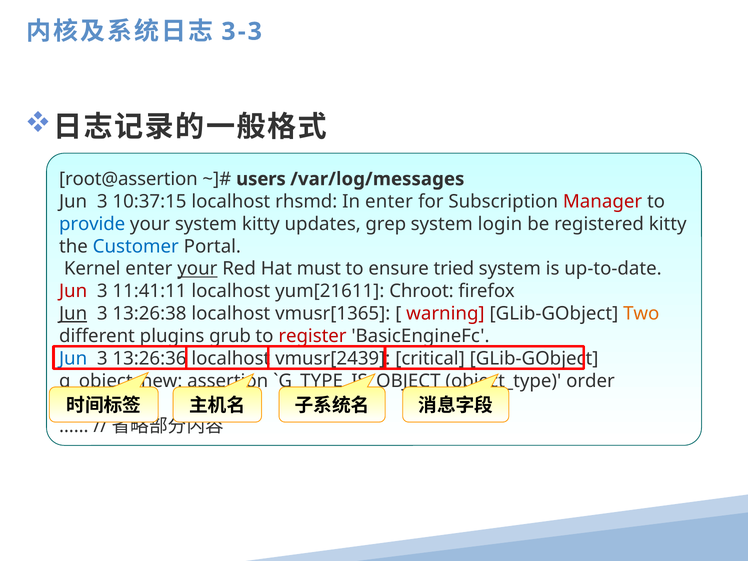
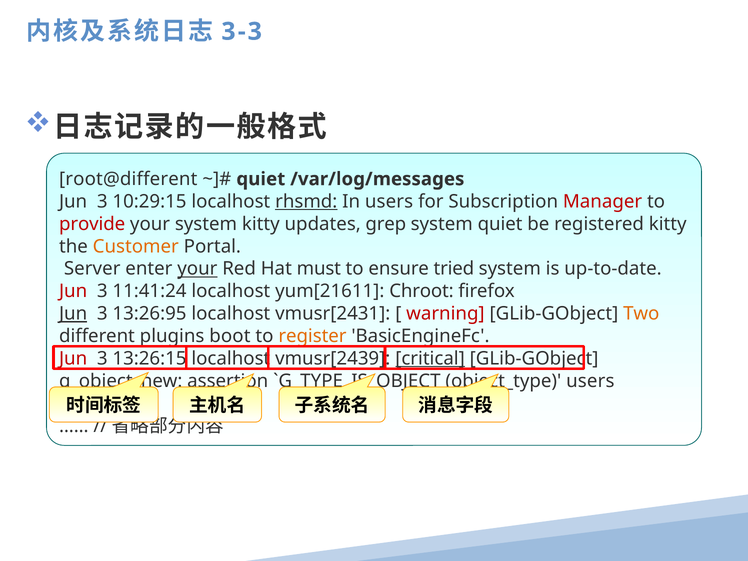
root@assertion: root@assertion -> root@different (128, 179)
users: users -> quiet (261, 179)
10:37:15: 10:37:15 -> 10:29:15 (149, 202)
rhsmd underline: none -> present (306, 202)
In enter: enter -> users (389, 202)
provide colour: blue -> red (92, 224)
system login: login -> quiet (500, 224)
Customer colour: blue -> orange (136, 246)
Kernel: Kernel -> Server (92, 269)
11:41:11: 11:41:11 -> 11:41:24 (149, 291)
13:26:38: 13:26:38 -> 13:26:95 (149, 314)
vmusr[1365: vmusr[1365 -> vmusr[2431 (333, 314)
grub: grub -> boot (230, 336)
register colour: red -> orange (312, 336)
Jun colour: blue -> red (73, 359)
13:26:36: 13:26:36 -> 13:26:15 (149, 359)
critical underline: none -> present (430, 359)
order: order -> users (590, 381)
